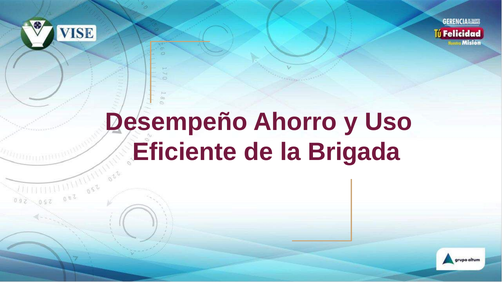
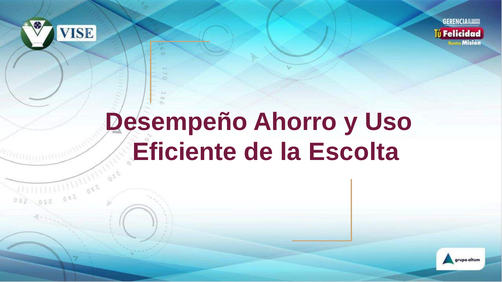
Brigada: Brigada -> Escolta (354, 152)
